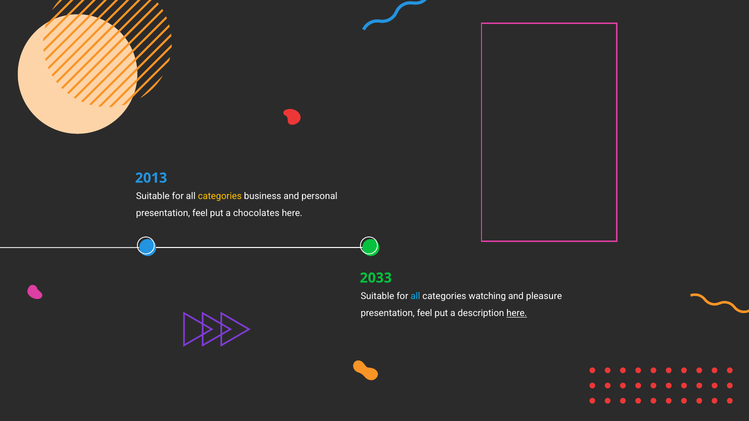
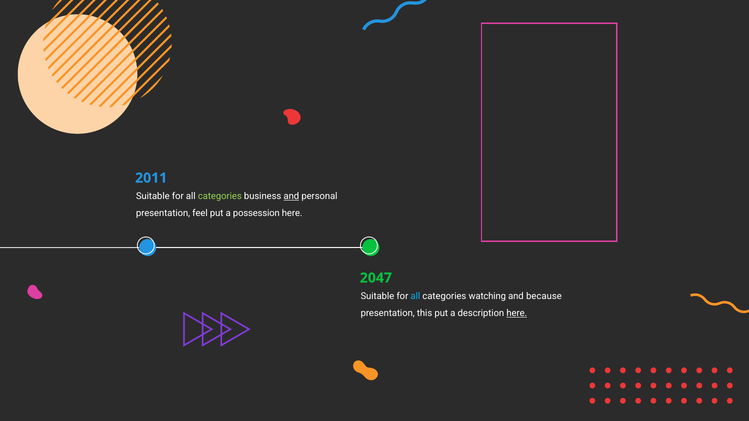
2013: 2013 -> 2011 (151, 178)
categories colour: yellow -> light green (220, 196)
and underline: none -> present (291, 196)
chocolates: chocolates -> possession (256, 213)
2033: 2033 -> 2047 (376, 278)
pleasure: pleasure -> because (544, 296)
feel: feel -> this (425, 313)
